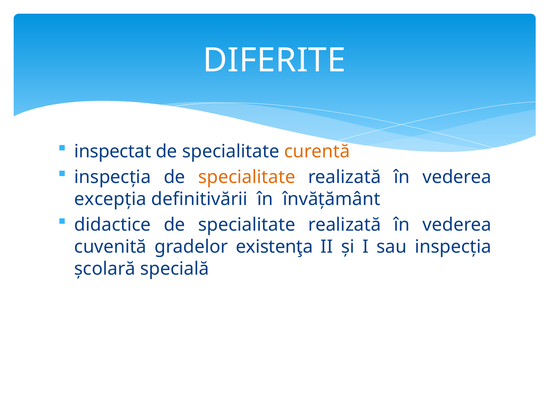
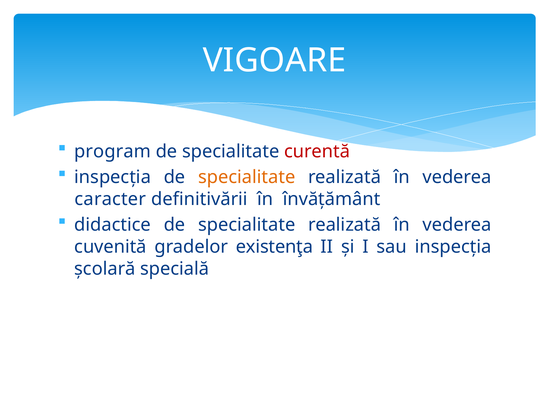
DIFERITE: DIFERITE -> VIGOARE (274, 60)
inspectat: inspectat -> program (113, 151)
curentă colour: orange -> red (317, 151)
excepția: excepția -> caracter (110, 199)
